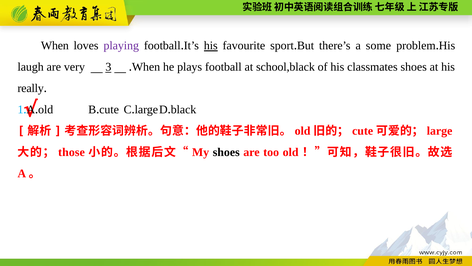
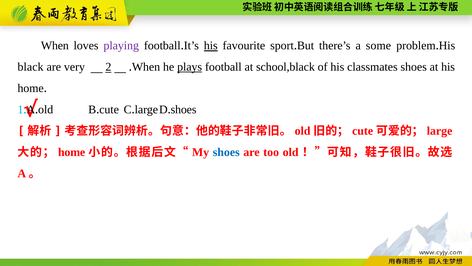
laugh: laugh -> black (31, 67)
3: 3 -> 2 (108, 67)
plays underline: none -> present (190, 67)
really: really -> home (31, 88)
black: black -> shoes (184, 109)
those: those -> home (72, 152)
shoes colour: black -> blue (226, 152)
